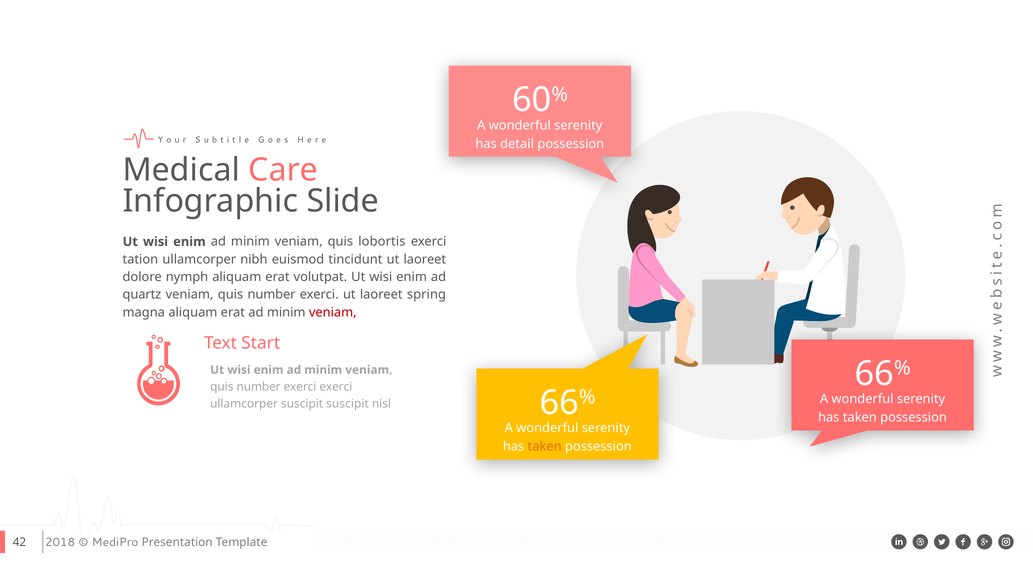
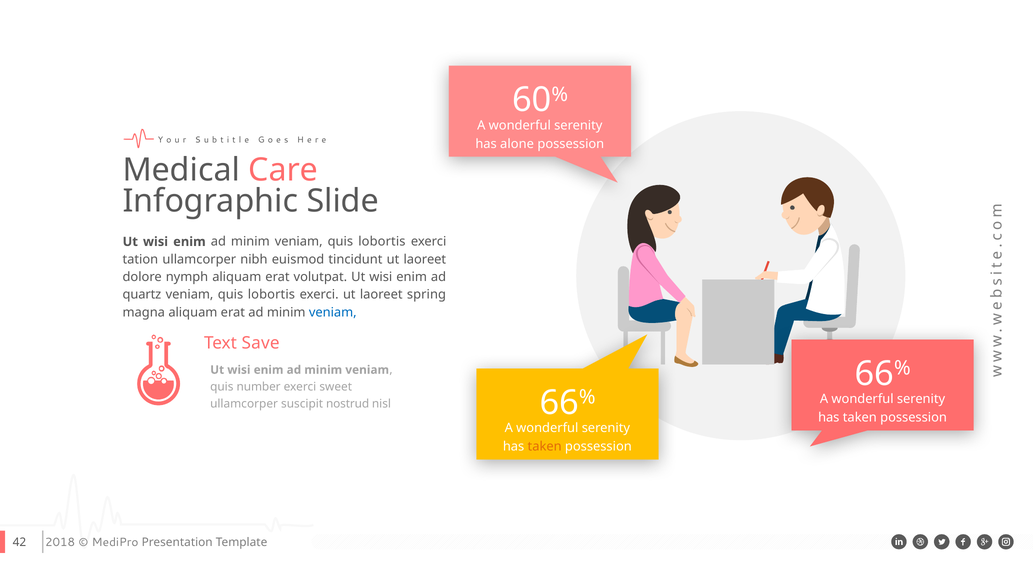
detail: detail -> alone (517, 144)
number: number -> lobortis (271, 295)
veniam colour: red -> blue (333, 312)
Start: Start -> Save (261, 343)
exerci exerci: exerci -> sweet (336, 387)
suscipit suscipit: suscipit -> nostrud (348, 404)
